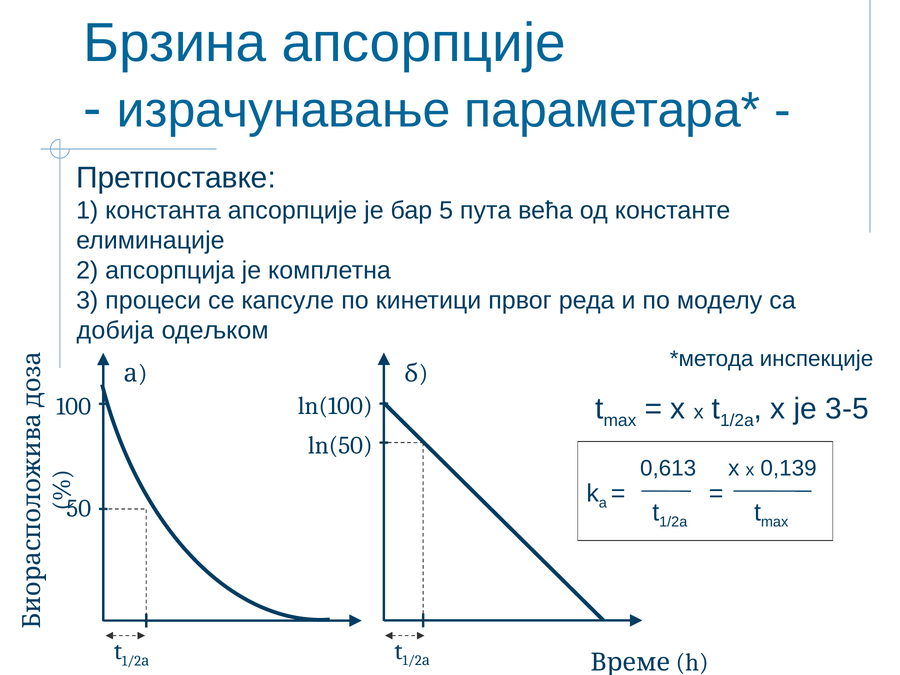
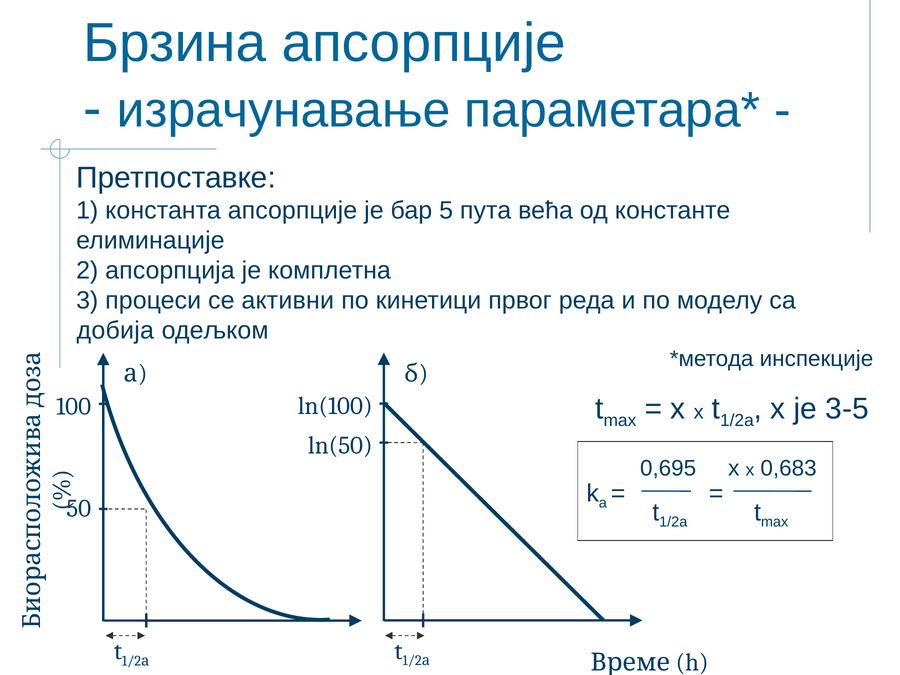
капсуле: капсуле -> активни (288, 300)
0,613: 0,613 -> 0,695 (668, 468)
0,139: 0,139 -> 0,683 (789, 468)
